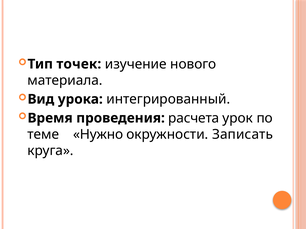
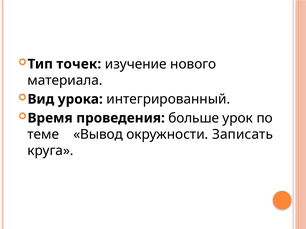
расчета: расчета -> больше (194, 118)
Нужно: Нужно -> Вывод (98, 135)
